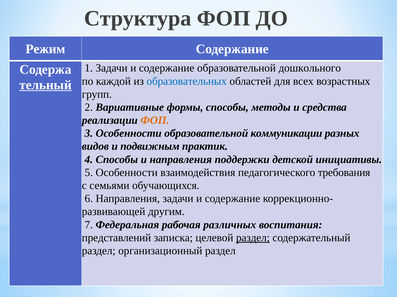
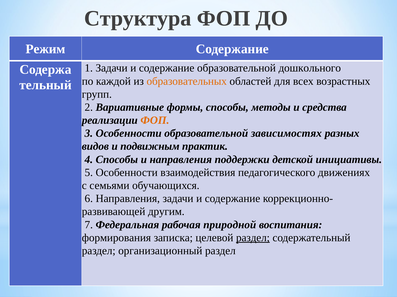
образовательных colour: blue -> orange (187, 81)
тельный underline: present -> none (45, 85)
коммуникации: коммуникации -> зависимостях (286, 134)
требования: требования -> движениях (344, 173)
различных: различных -> природной (230, 225)
представлений: представлений -> формирования (116, 238)
